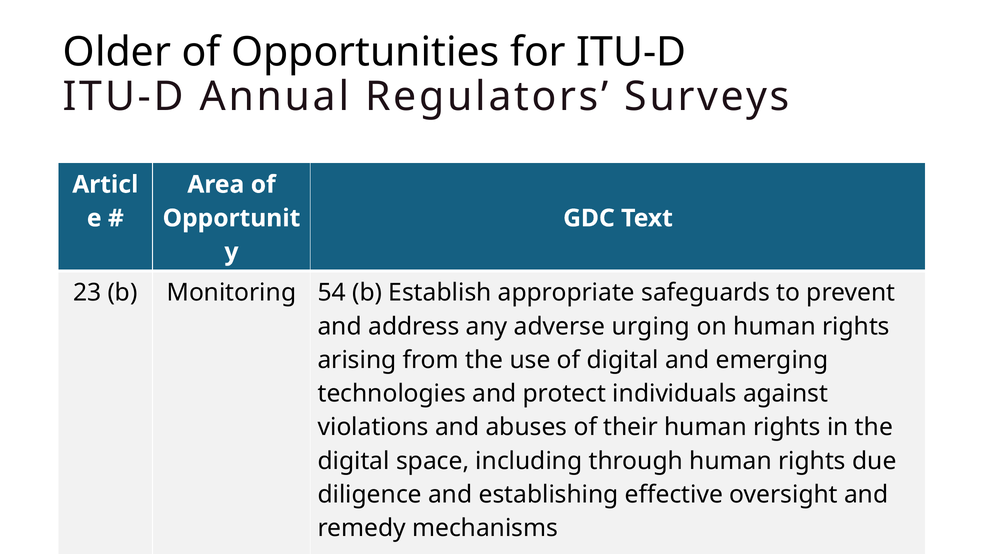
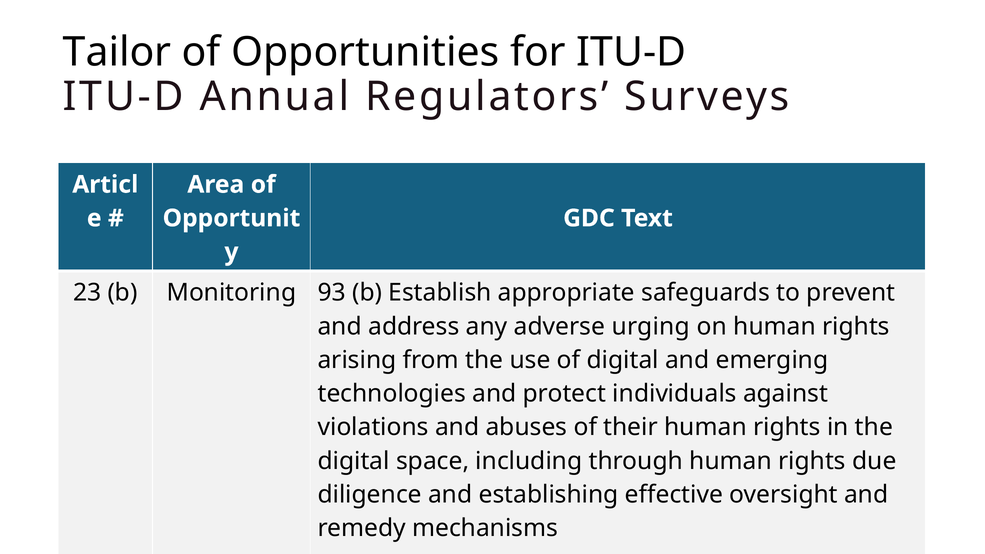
Older: Older -> Tailor (117, 52)
54: 54 -> 93 (332, 293)
